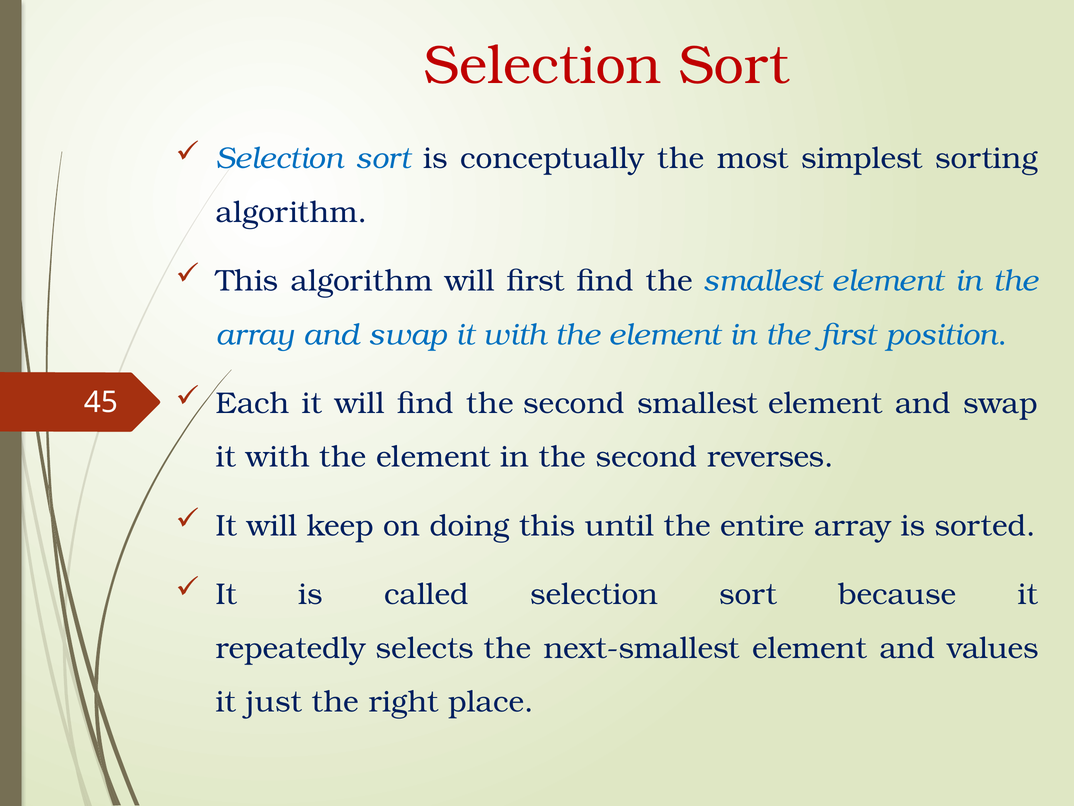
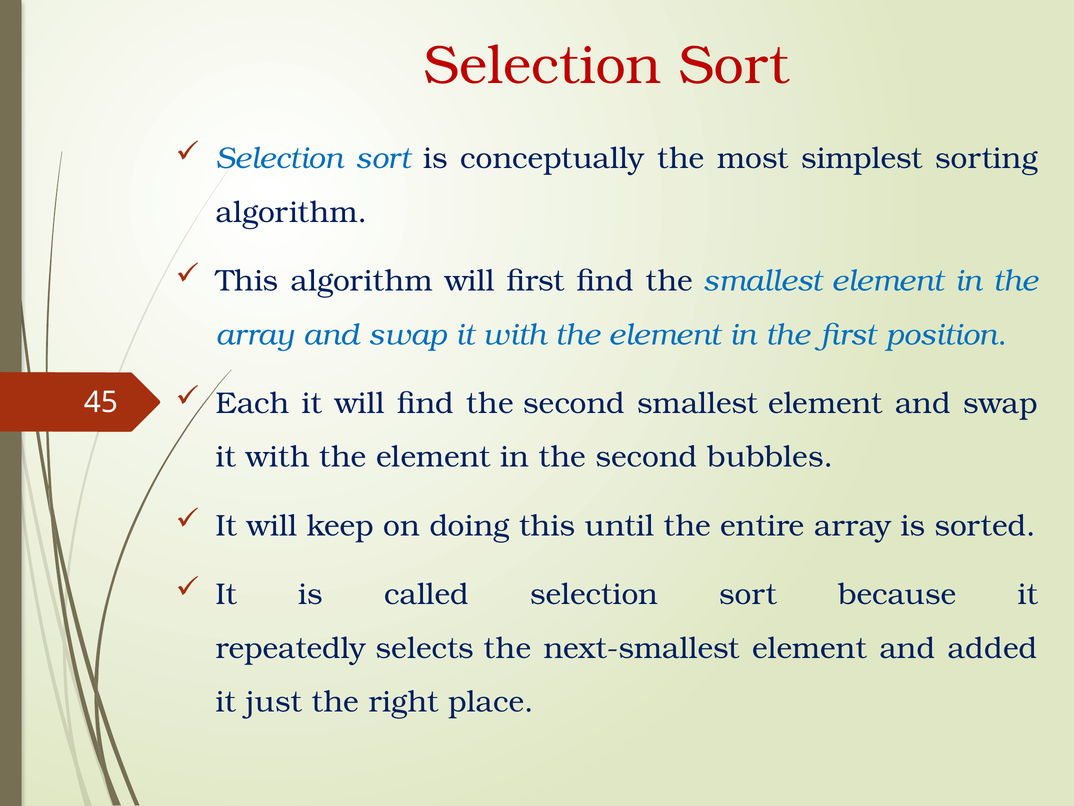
reverses: reverses -> bubbles (770, 457)
values: values -> added (993, 648)
